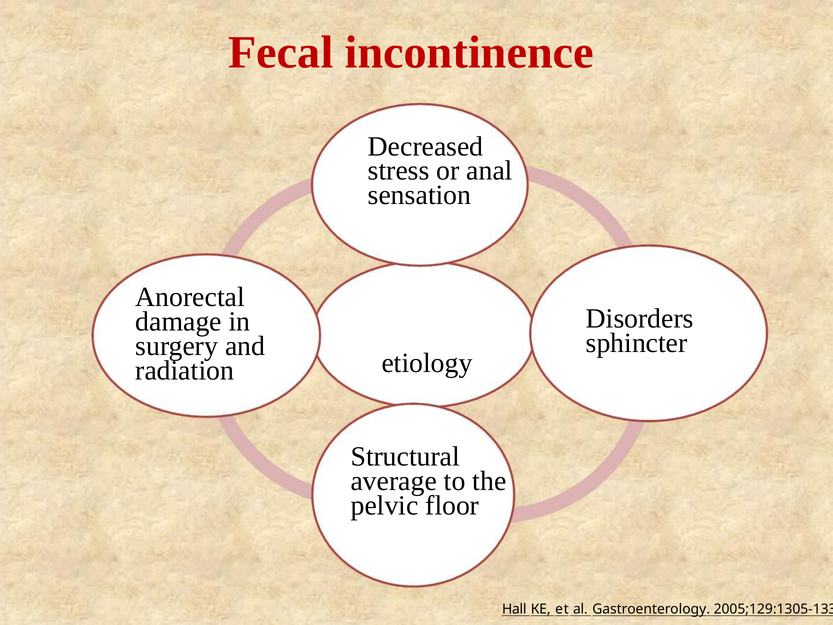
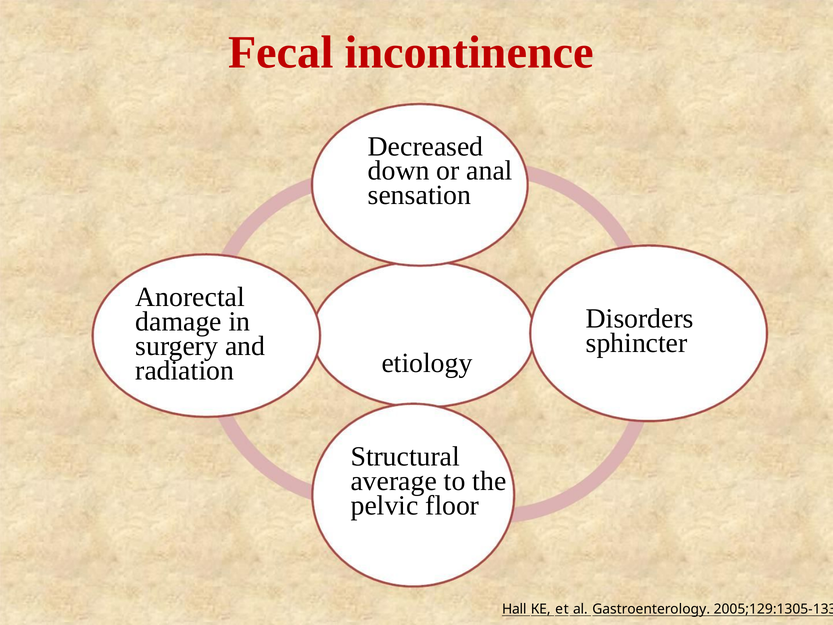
stress: stress -> down (399, 171)
